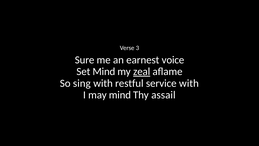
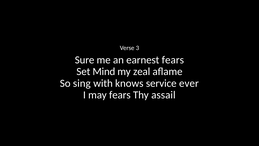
earnest voice: voice -> fears (173, 60)
zeal underline: present -> none (142, 71)
restful: restful -> knows (129, 83)
service with: with -> ever (189, 83)
may mind: mind -> fears (120, 95)
